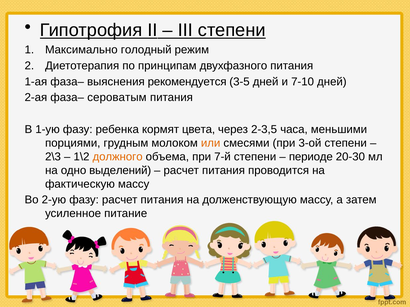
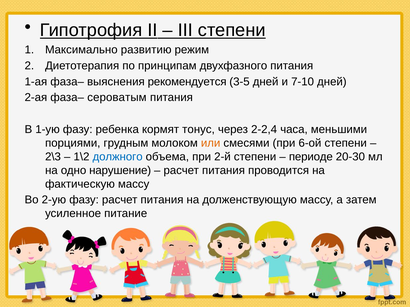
голодный: голодный -> развитию (146, 50)
цвета: цвета -> тонус (199, 130)
2-3,5: 2-3,5 -> 2-2,4 (264, 130)
3-ой: 3-ой -> 6-ой (310, 143)
должного colour: orange -> blue (118, 157)
7-й: 7-й -> 2-й (223, 157)
выделений: выделений -> нарушение (120, 171)
